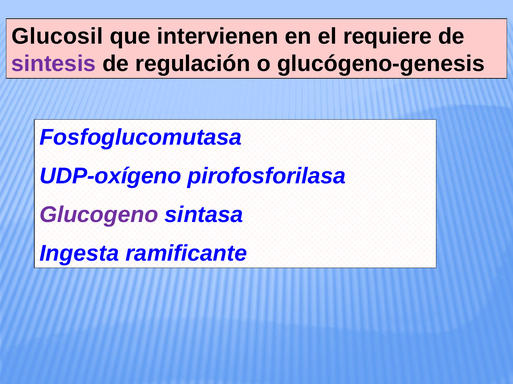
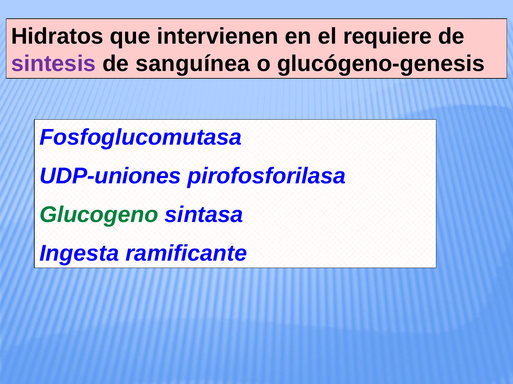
Glucosil: Glucosil -> Hidratos (57, 36)
regulación: regulación -> sanguínea (193, 64)
UDP-oxígeno: UDP-oxígeno -> UDP-uniones (110, 176)
Glucogeno colour: purple -> green (99, 215)
